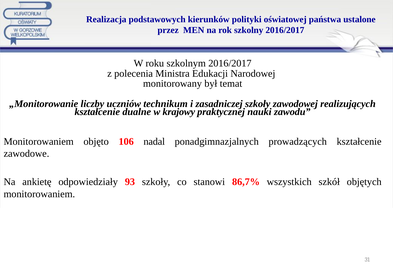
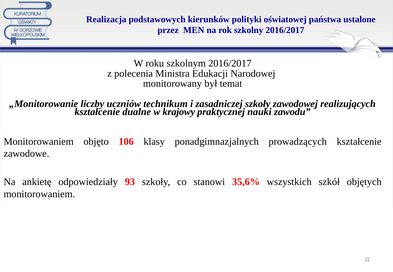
nadal: nadal -> klasy (154, 142)
86,7%: 86,7% -> 35,6% (246, 182)
